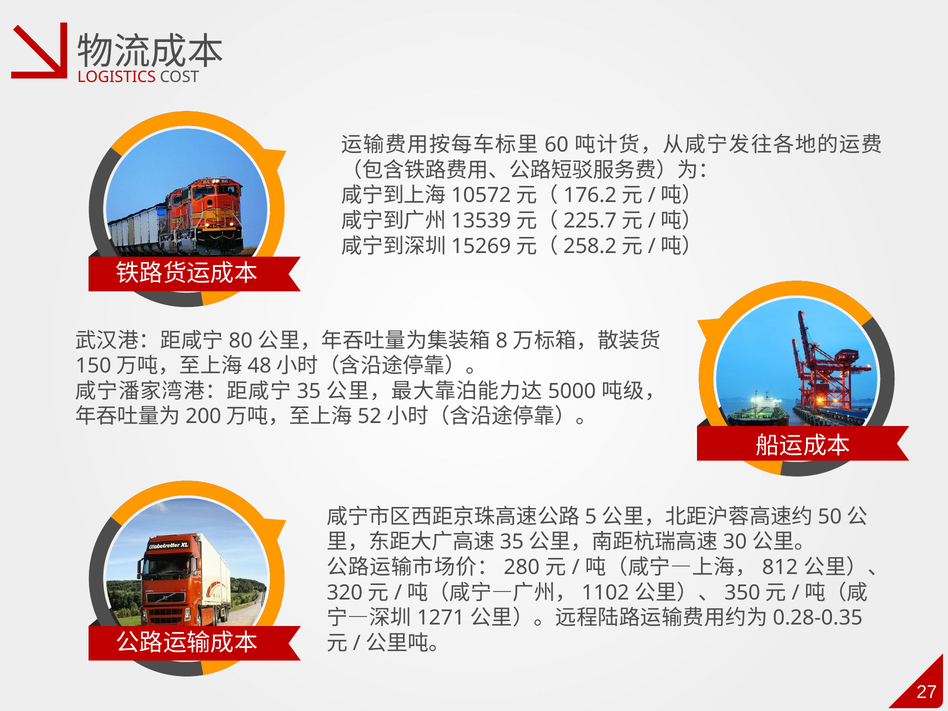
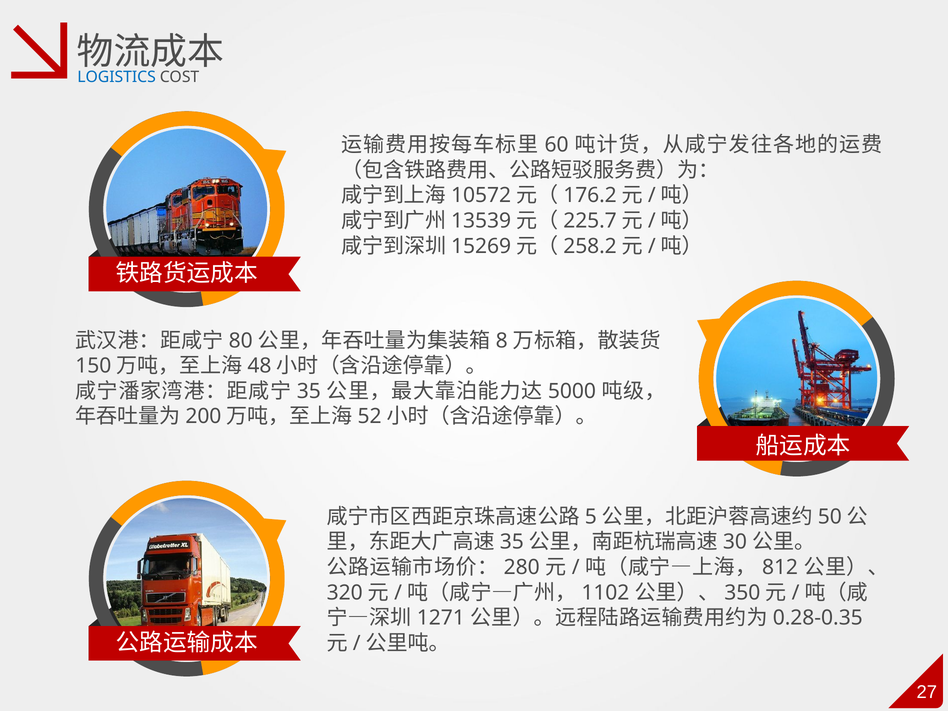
LOGISTICS colour: red -> blue (117, 77)
